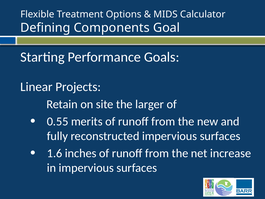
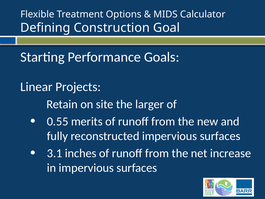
Components: Components -> Construction (112, 28)
1.6: 1.6 -> 3.1 (55, 153)
